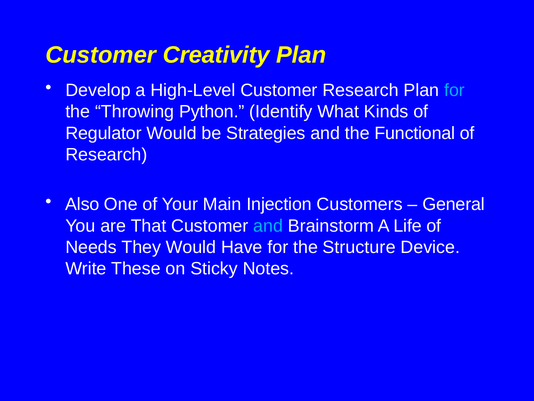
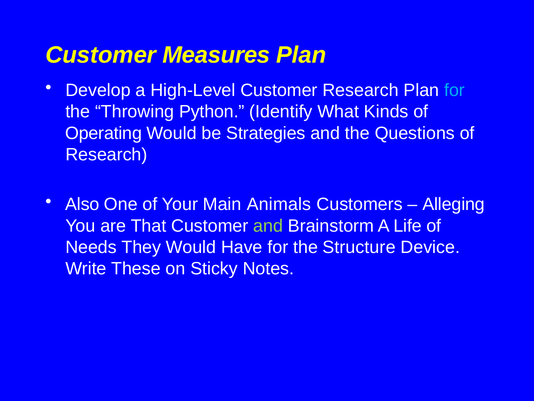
Creativity: Creativity -> Measures (216, 55)
Regulator: Regulator -> Operating (104, 133)
Functional: Functional -> Questions (415, 133)
Injection: Injection -> Animals (279, 204)
General: General -> Alleging (454, 204)
and colour: light blue -> light green (268, 226)
